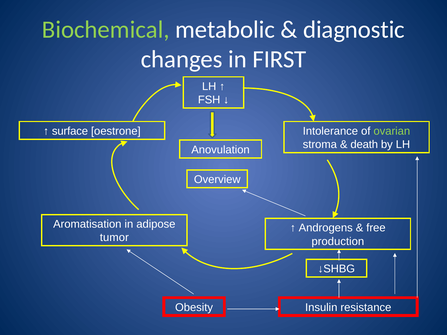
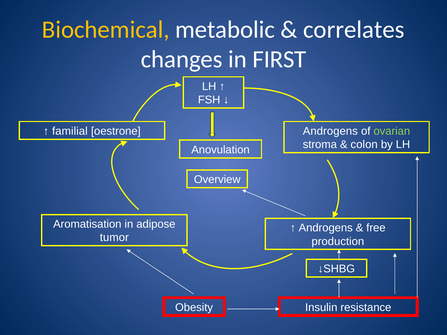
Biochemical colour: light green -> yellow (106, 30)
diagnostic: diagnostic -> correlates (354, 30)
surface: surface -> familial (70, 131)
Intolerance: Intolerance -> Androgens (330, 131)
death: death -> colon (364, 145)
